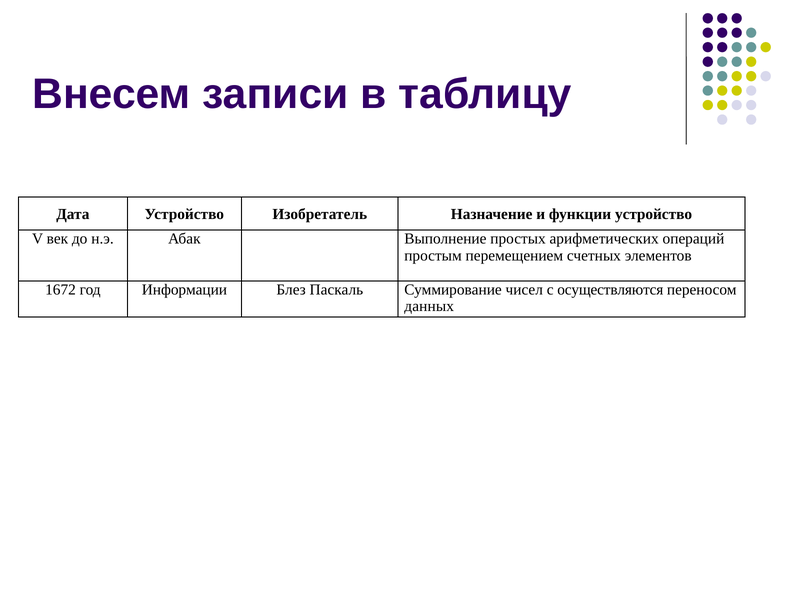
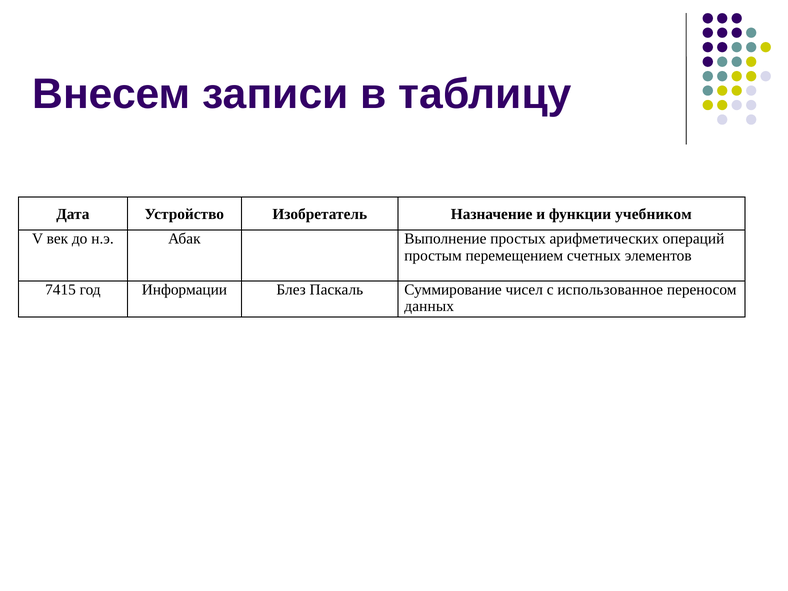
функции устройство: устройство -> учебником (653, 214)
1672: 1672 -> 7415 (61, 289)
осуществляются: осуществляются -> использованное (610, 289)
